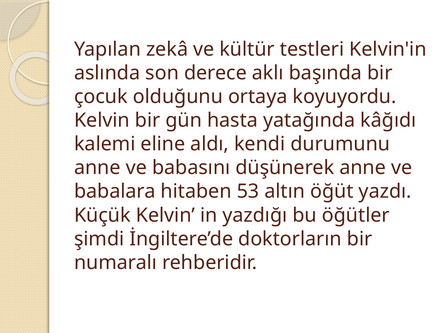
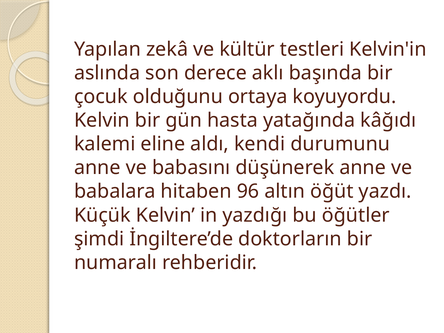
53: 53 -> 96 (248, 191)
